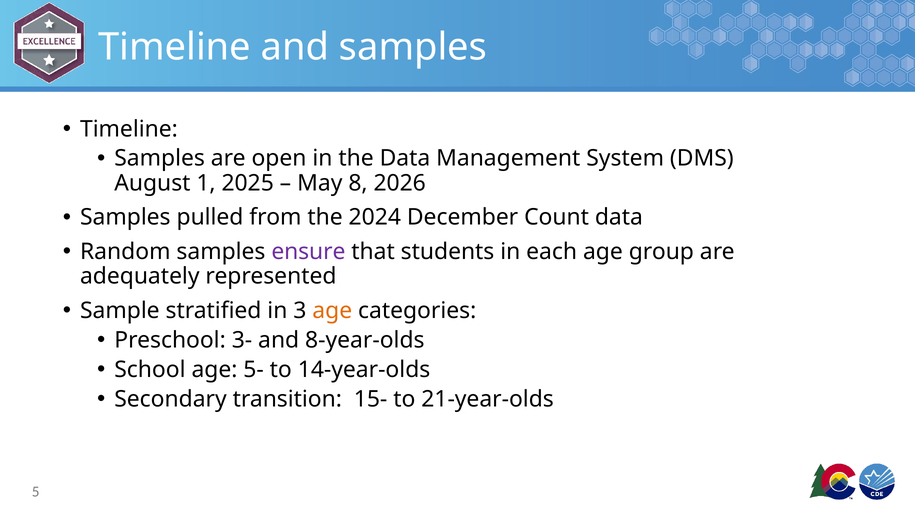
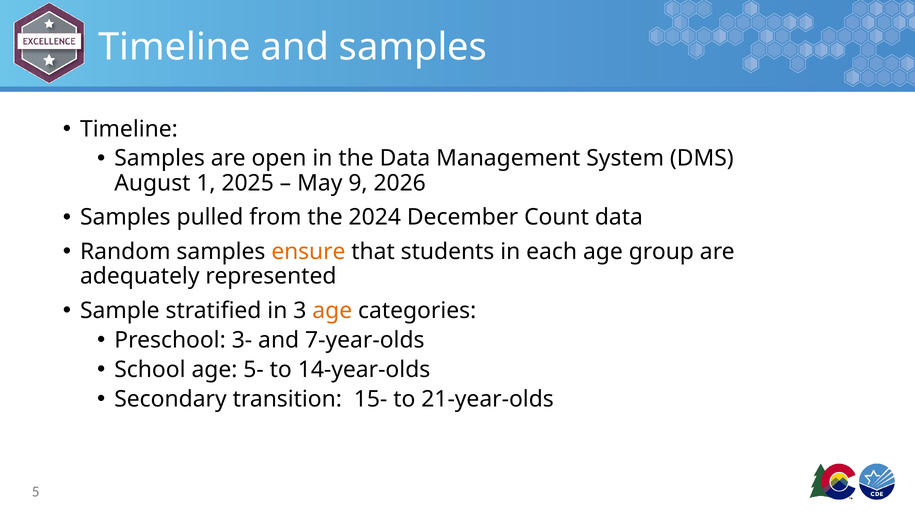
8: 8 -> 9 (358, 183)
ensure colour: purple -> orange (308, 251)
8-year-olds: 8-year-olds -> 7-year-olds (365, 340)
